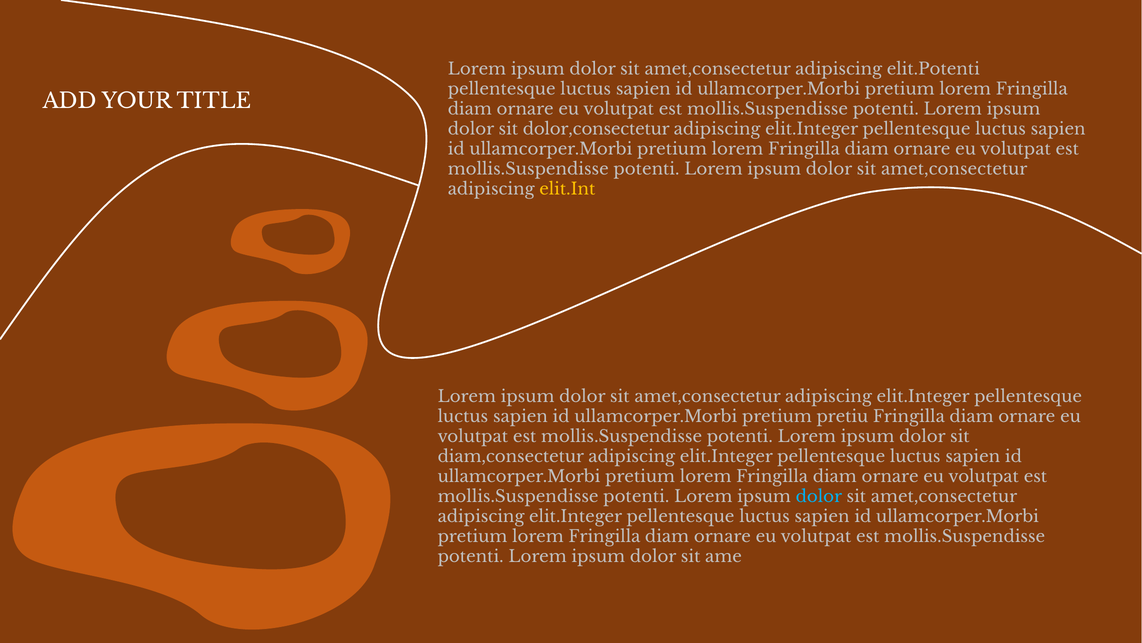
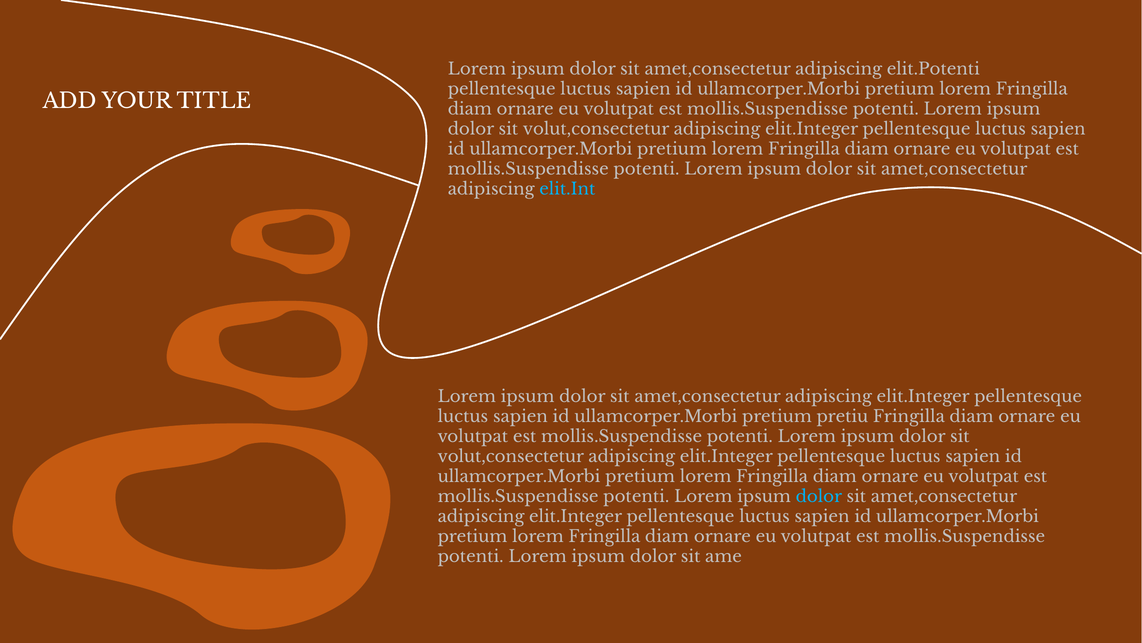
dolor,consectetur: dolor,consectetur -> volut,consectetur (596, 129)
elit.Int colour: yellow -> light blue (567, 189)
diam,consectetur: diam,consectetur -> volut,consectetur (511, 456)
